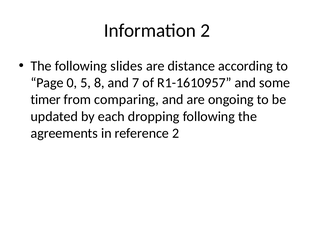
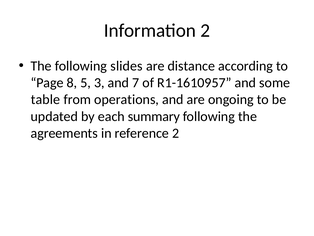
0: 0 -> 8 (72, 83)
8: 8 -> 3 (99, 83)
timer: timer -> table (45, 99)
comparing: comparing -> operations (127, 99)
dropping: dropping -> summary (154, 116)
